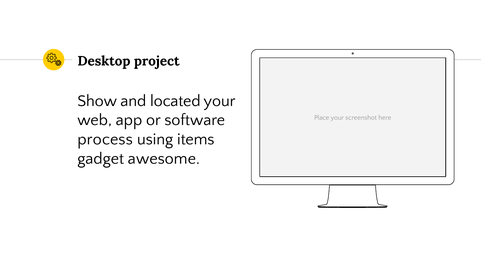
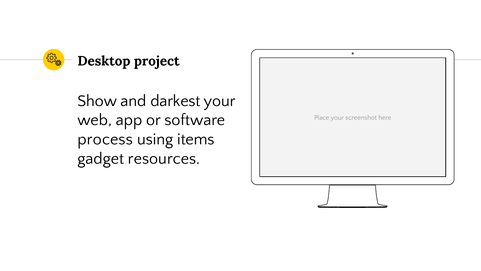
located: located -> darkest (175, 101)
awesome: awesome -> resources (164, 158)
